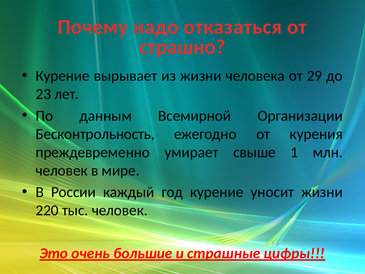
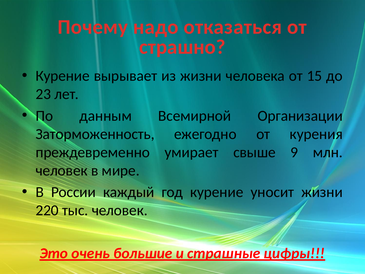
29: 29 -> 15 (314, 76)
Бесконтрольность: Бесконтрольность -> Заторможенность (95, 134)
1: 1 -> 9 (294, 152)
